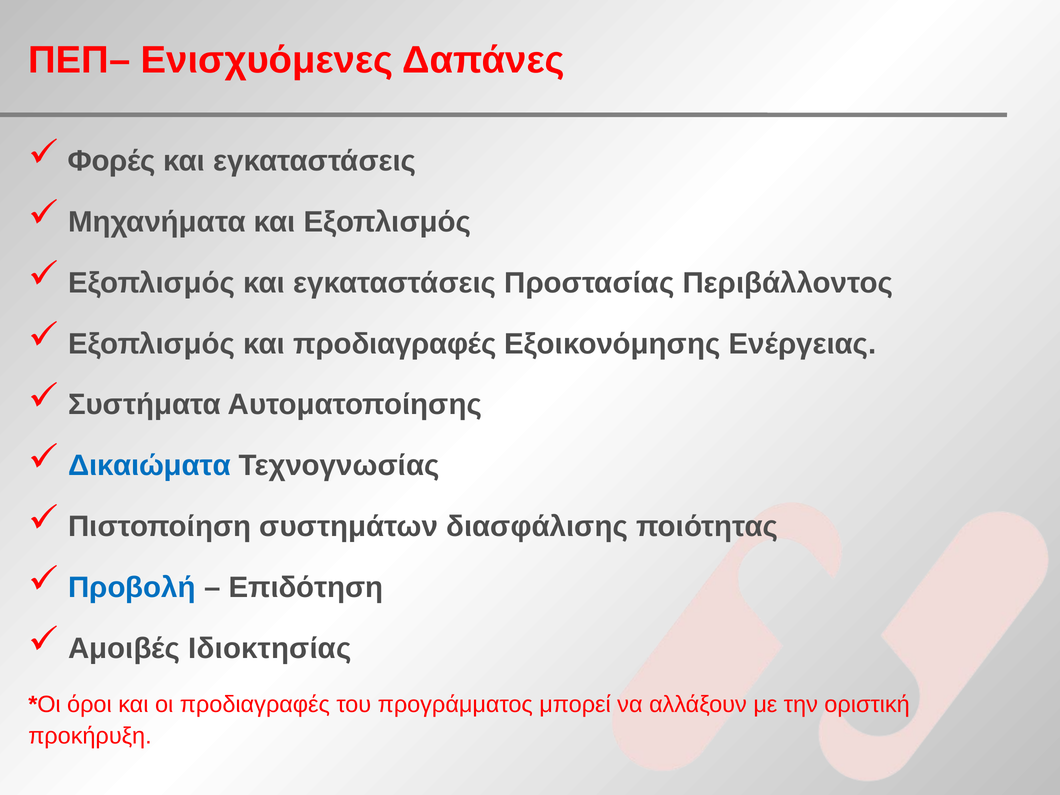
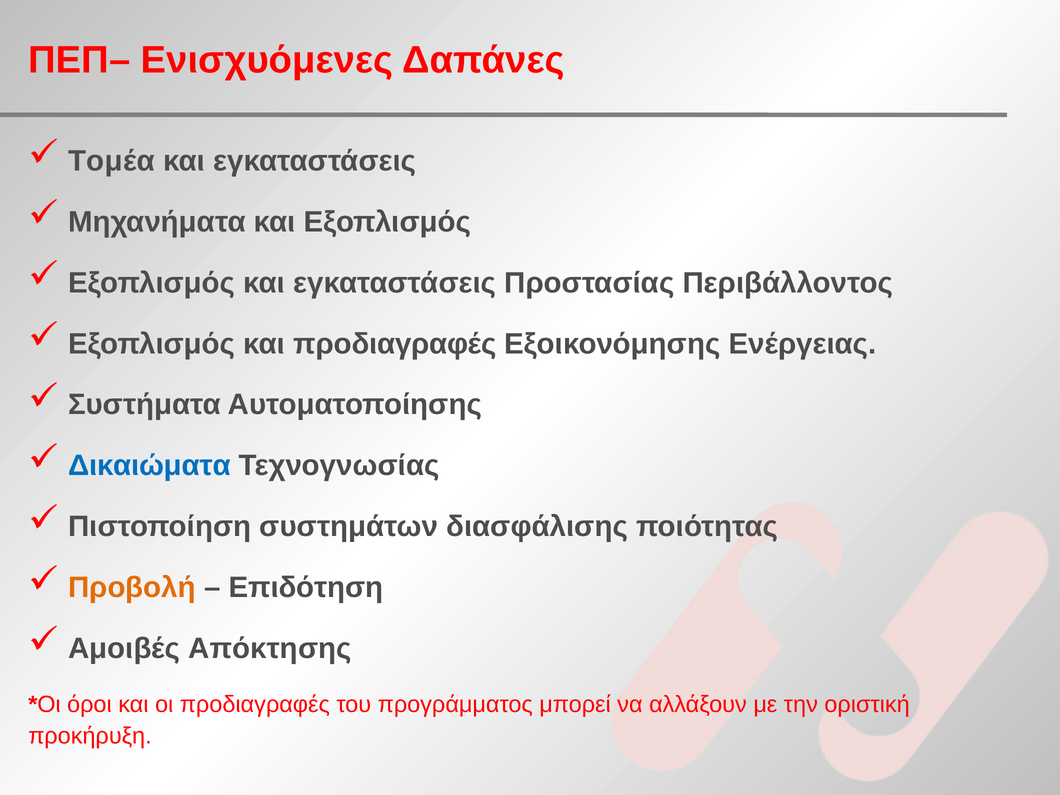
Φορές: Φορές -> Τομέα (111, 161)
Προβολή colour: blue -> orange (132, 588)
Ιδιοκτησίας: Ιδιοκτησίας -> Απόκτησης (270, 648)
